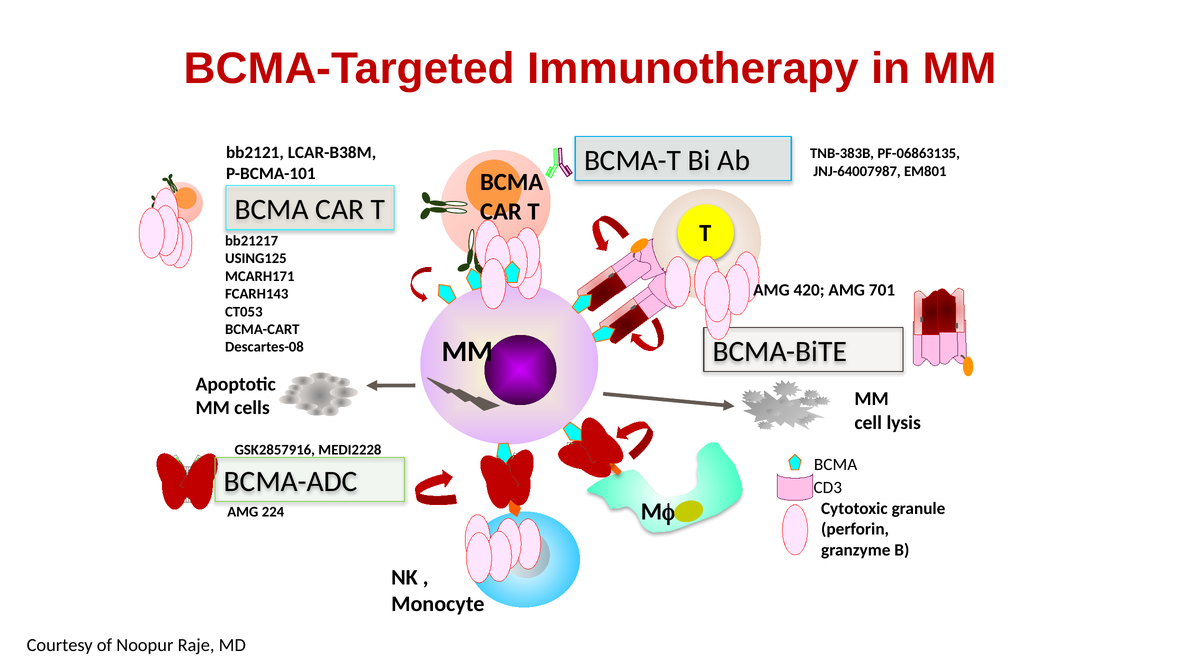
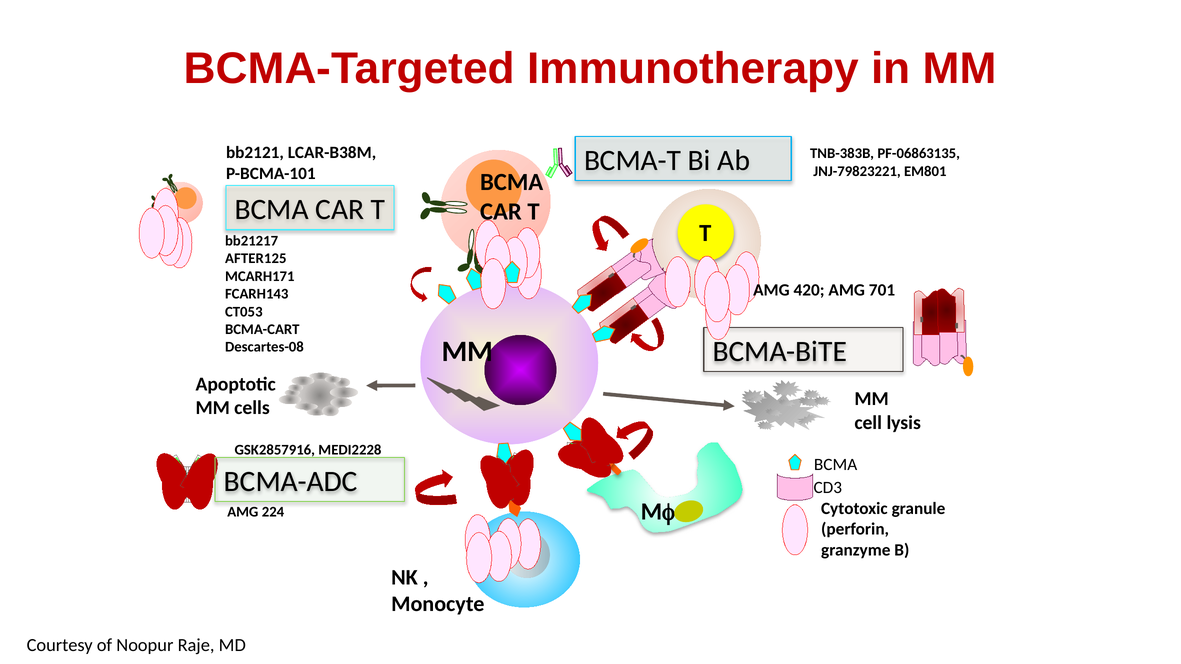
JNJ-64007987: JNJ-64007987 -> JNJ-79823221 (857, 171)
USING125: USING125 -> AFTER125 (256, 259)
